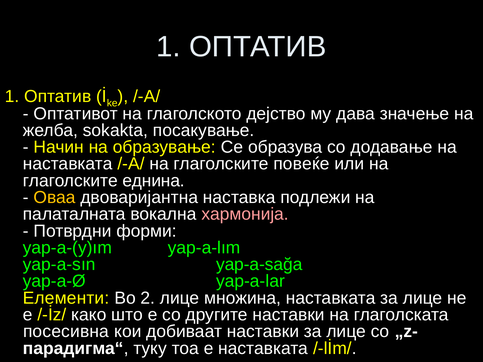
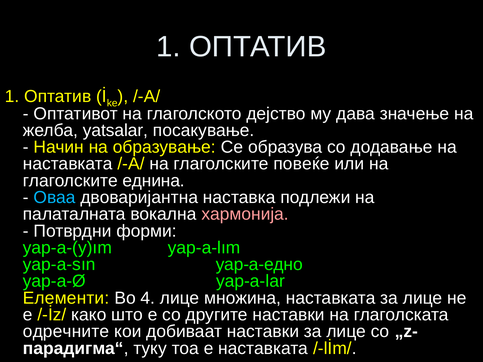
sokakta: sokakta -> yatsalar (115, 130)
Оваа colour: yellow -> light blue (55, 198)
yap-a-sağa: yap-a-sağa -> yap-a-едно (259, 265)
2: 2 -> 4 (148, 298)
посесивна: посесивна -> одречните (66, 332)
